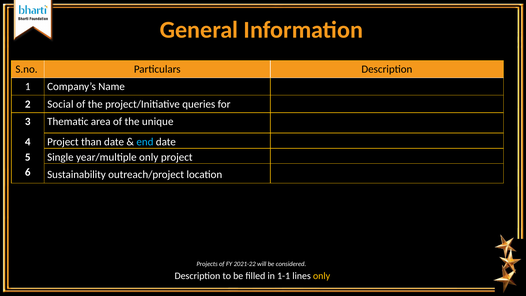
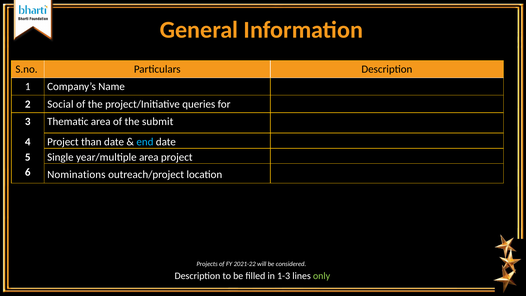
unique: unique -> submit (158, 122)
year/multiple only: only -> area (149, 157)
Sustainability: Sustainability -> Nominations (76, 174)
1-1: 1-1 -> 1-3 (284, 276)
only colour: yellow -> light green (322, 276)
